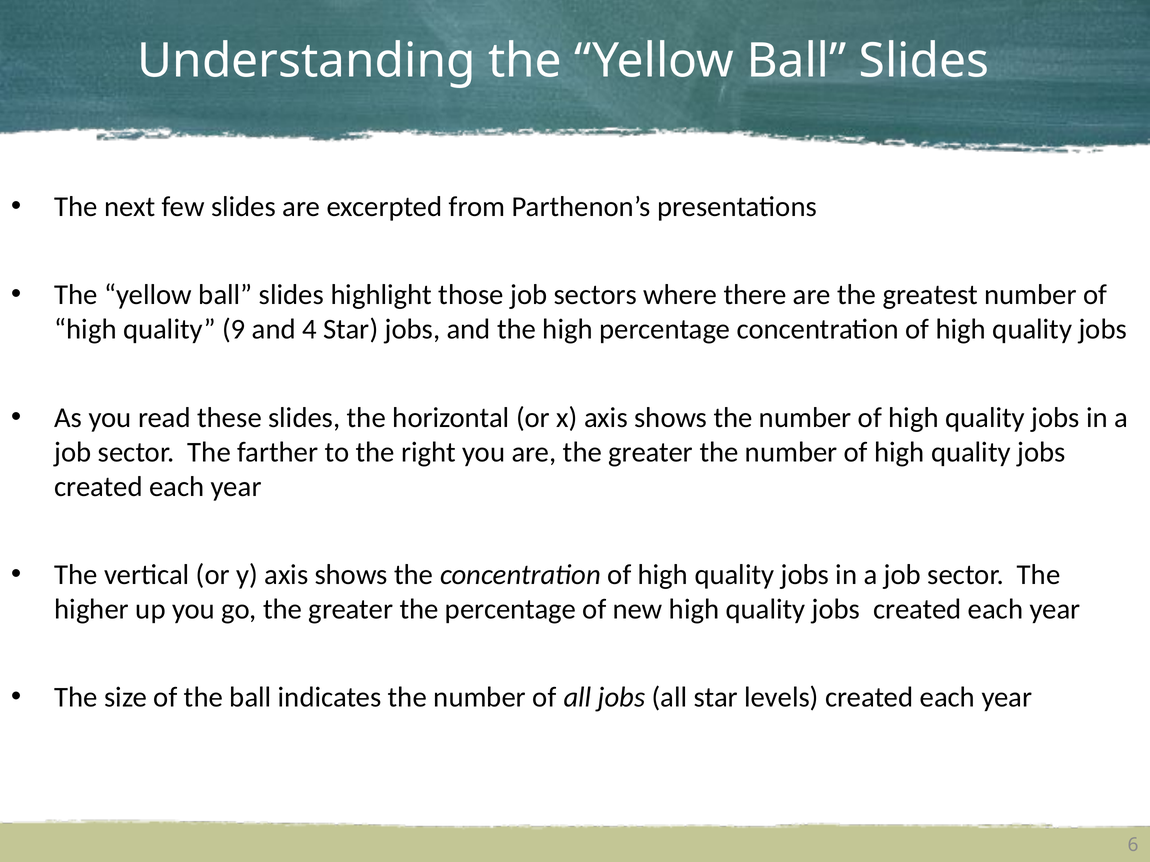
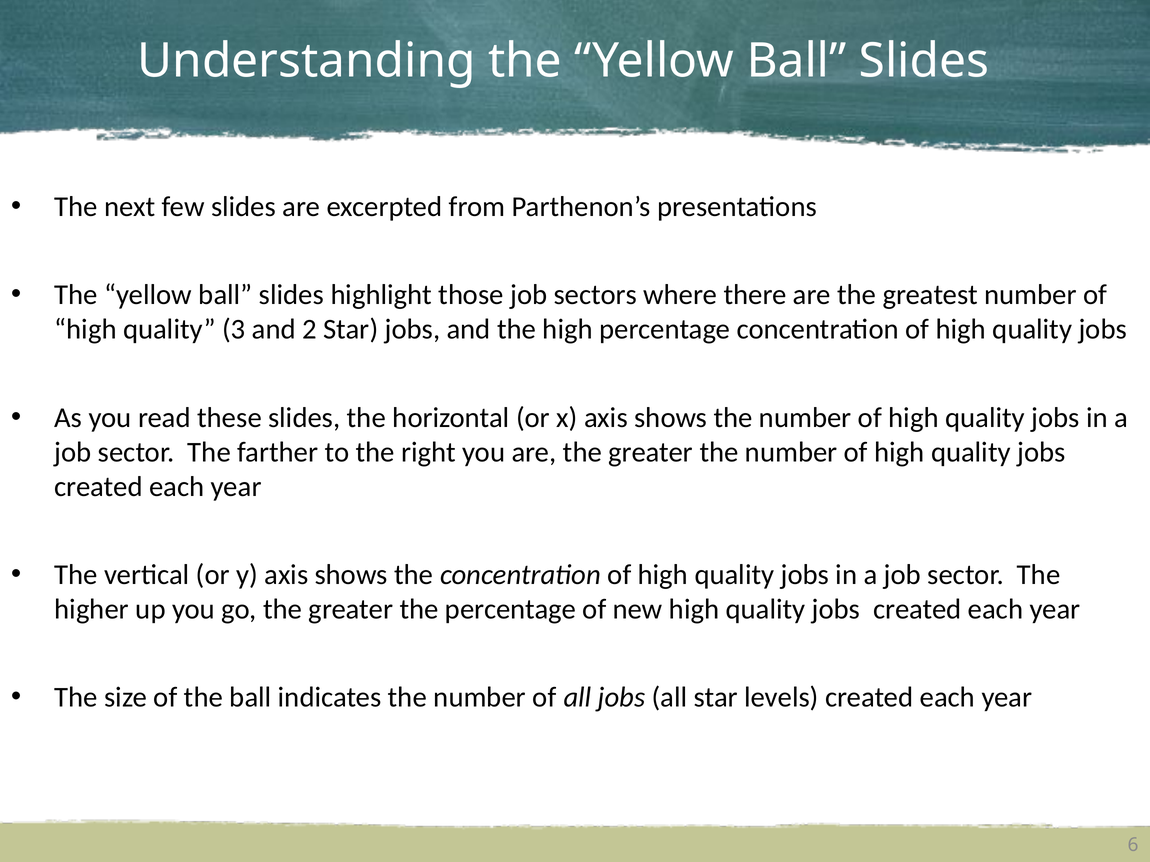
9: 9 -> 3 (234, 330)
4: 4 -> 2 (310, 330)
